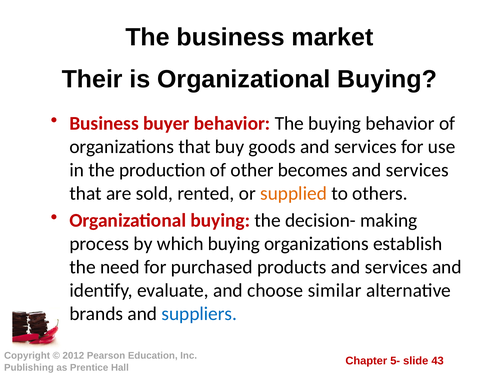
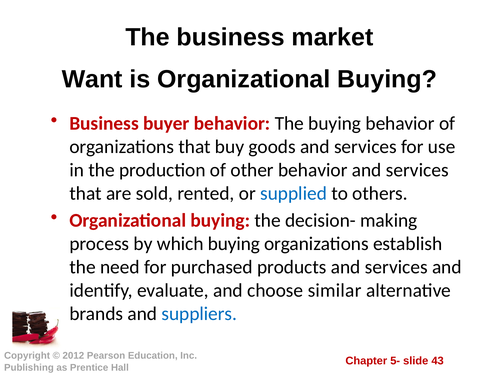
Their: Their -> Want (92, 79)
other becomes: becomes -> behavior (313, 170)
supplied colour: orange -> blue (294, 194)
